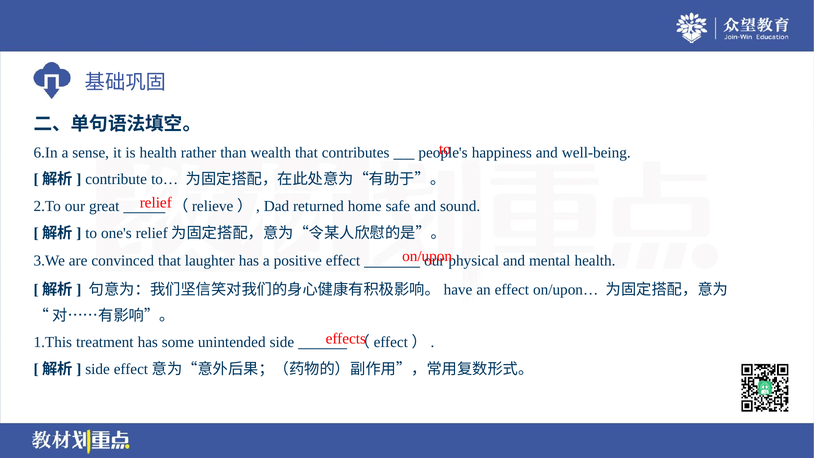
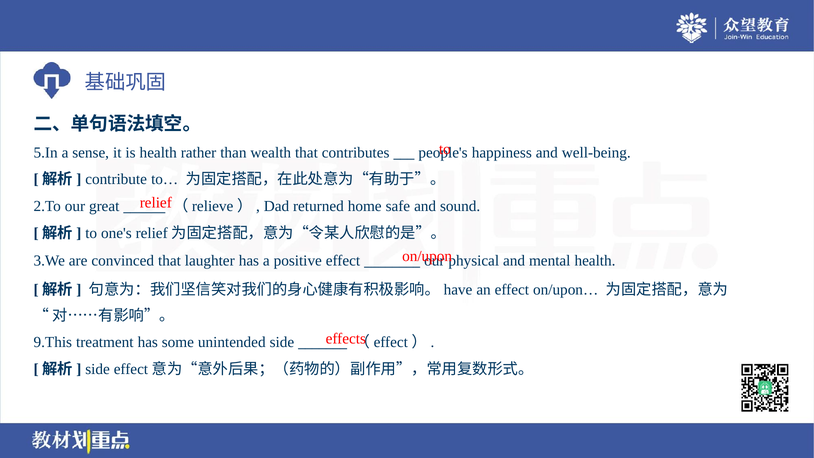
6.In: 6.In -> 5.In (46, 153)
1.This: 1.This -> 9.This (53, 342)
